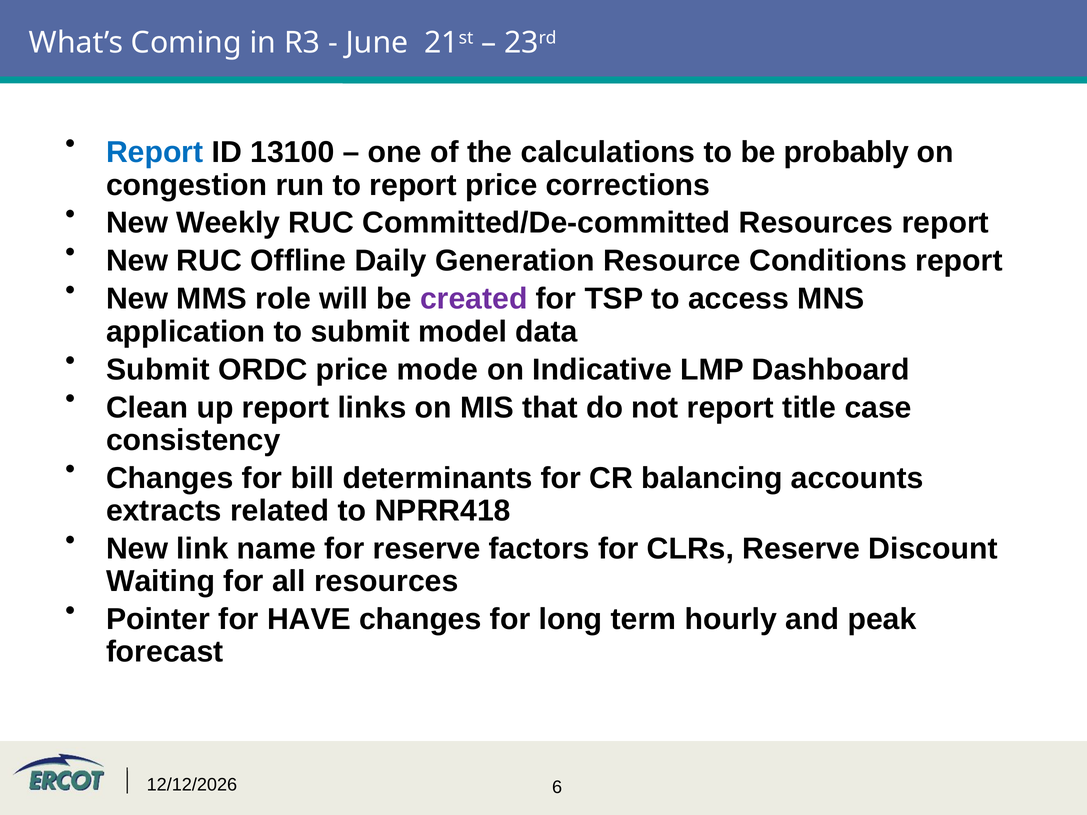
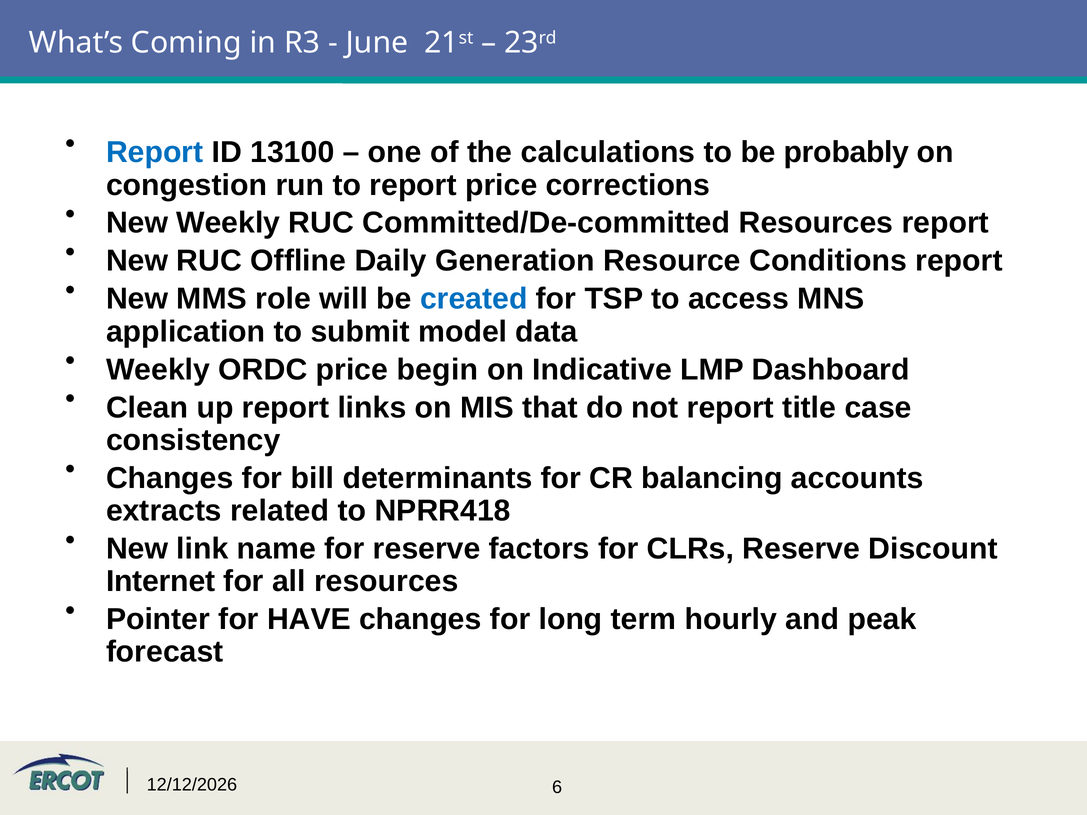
created colour: purple -> blue (474, 299)
Submit: Submit -> Weekly (158, 370)
mode: mode -> begin (437, 370)
Waiting: Waiting -> Internet (161, 582)
